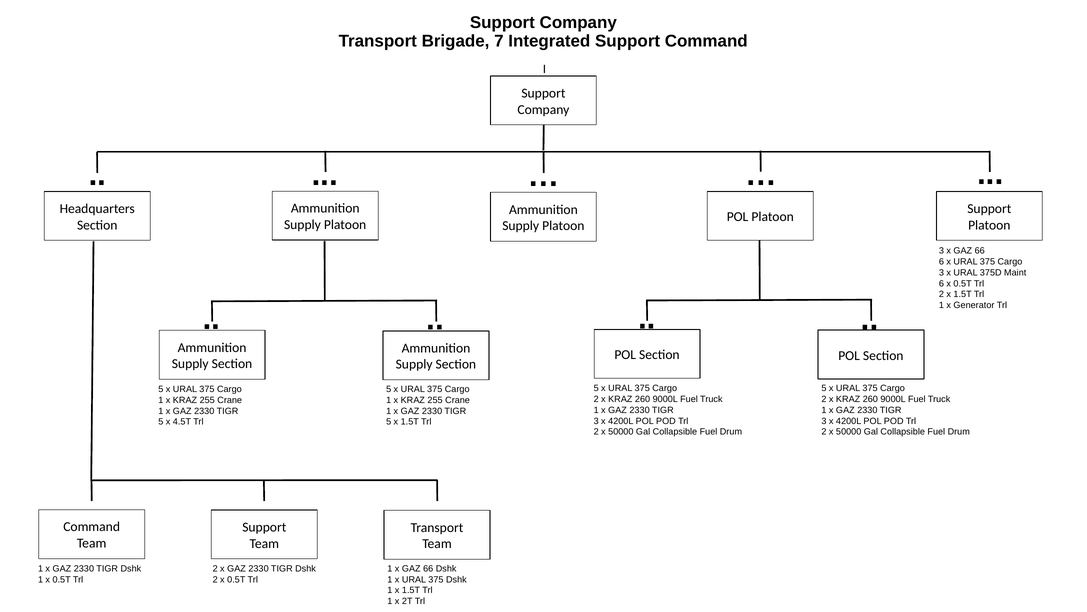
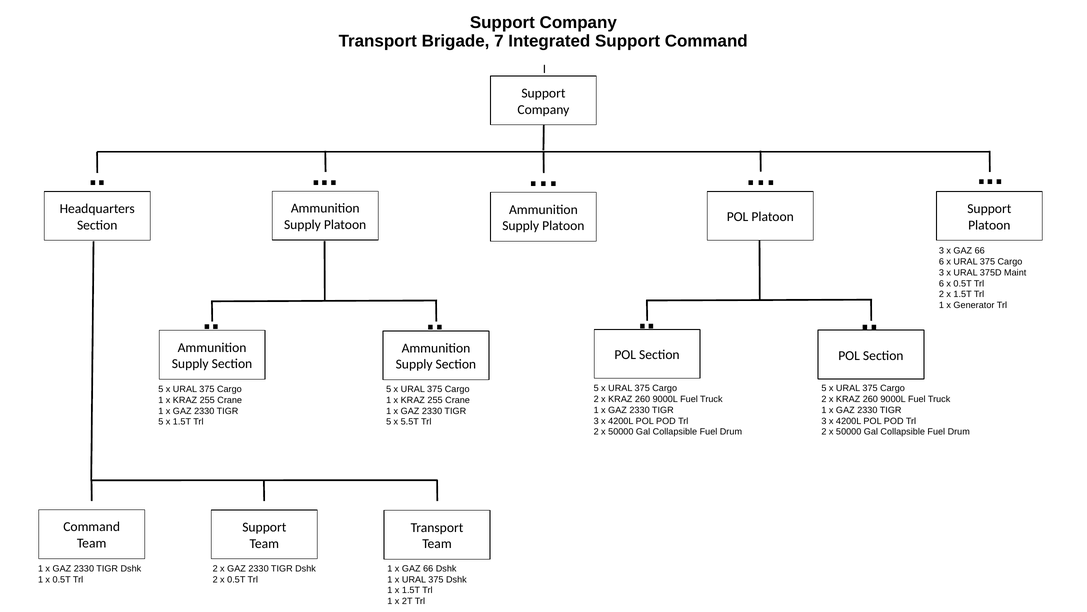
5 x 4.5T: 4.5T -> 1.5T (182, 422)
5 x 1.5T: 1.5T -> 5.5T (410, 422)
